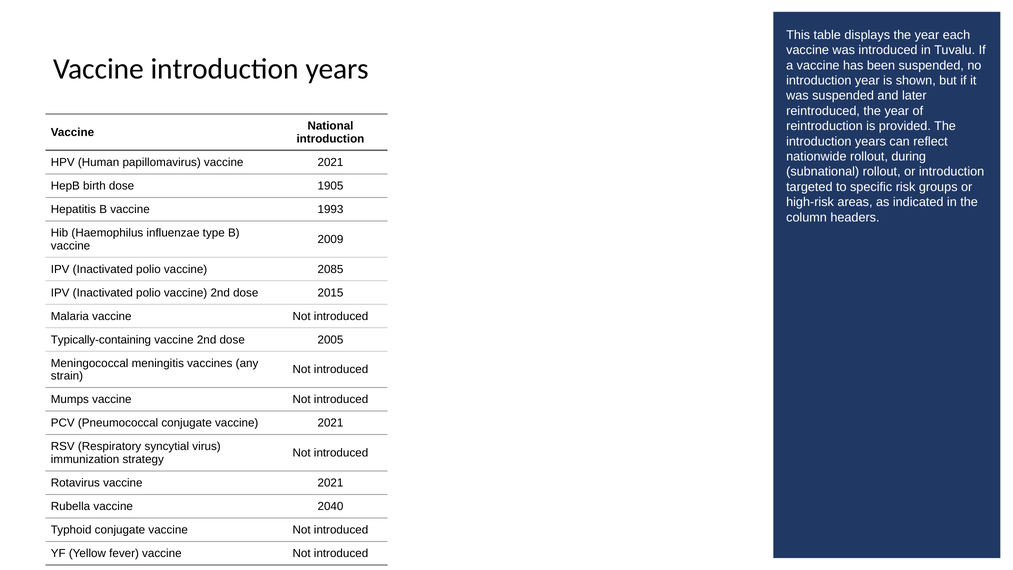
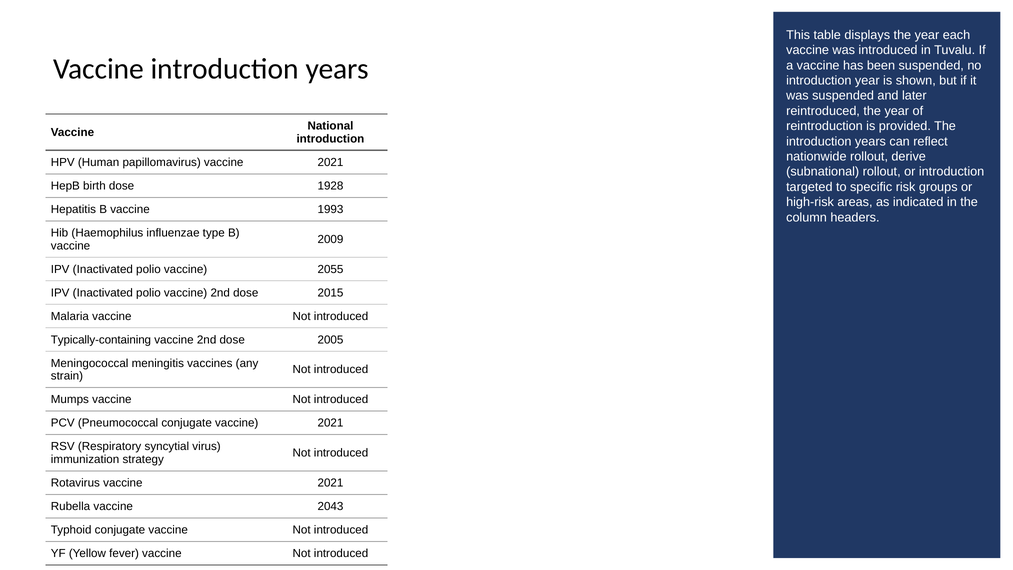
during: during -> derive (909, 157)
1905: 1905 -> 1928 (330, 186)
2085: 2085 -> 2055 (330, 269)
2040: 2040 -> 2043 (330, 506)
